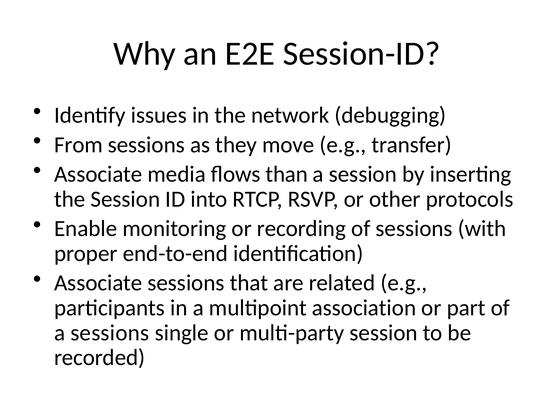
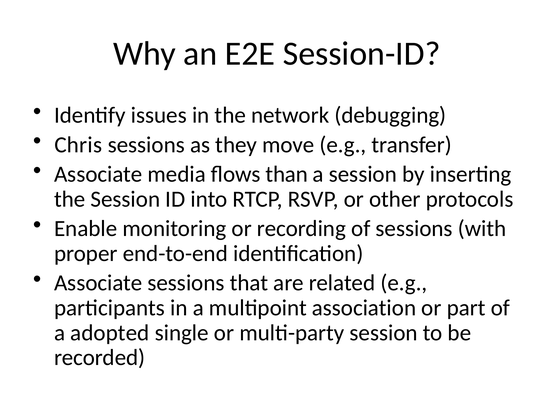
From: From -> Chris (78, 145)
a sessions: sessions -> adopted (110, 332)
